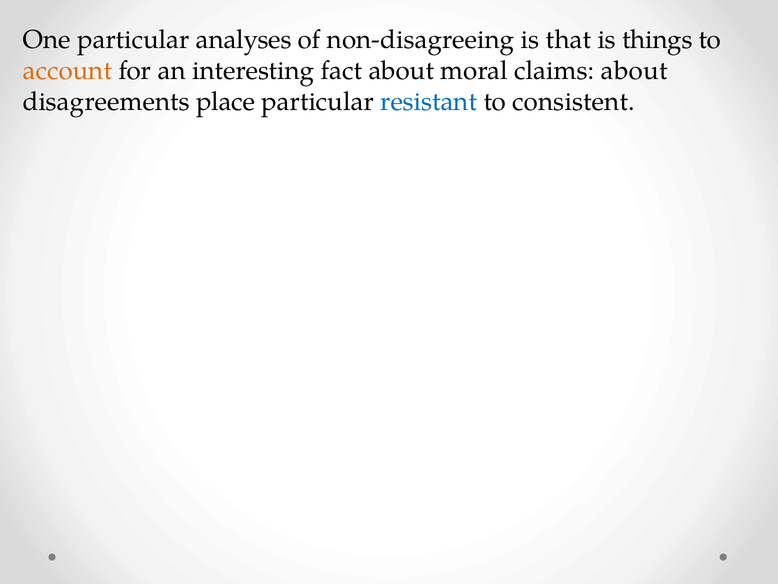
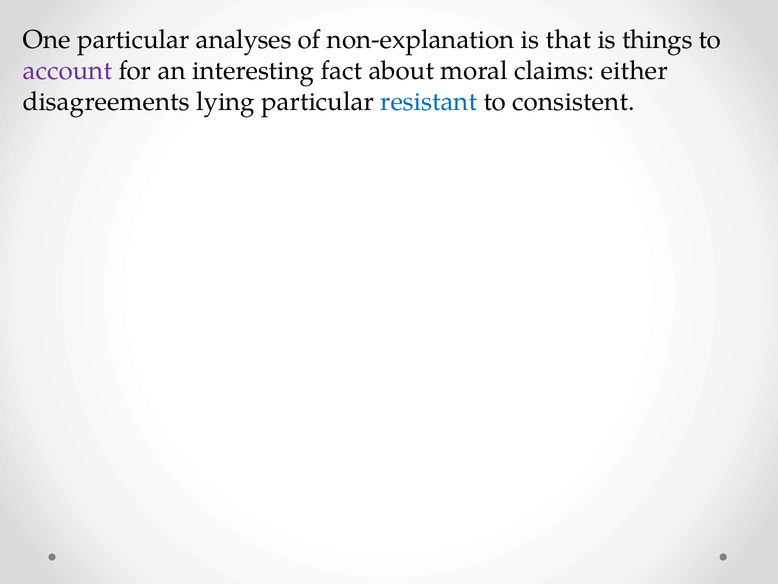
non-disagreeing: non-disagreeing -> non-explanation (421, 40)
account colour: orange -> purple (67, 71)
claims about: about -> either (634, 71)
place: place -> lying (226, 102)
